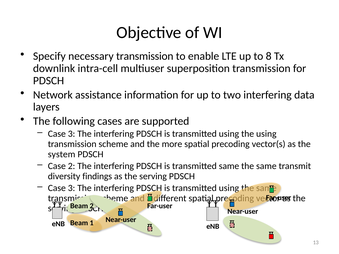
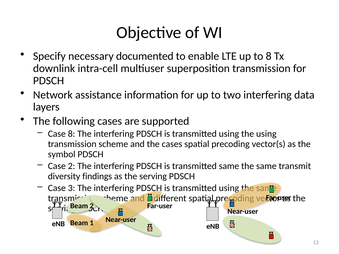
necessary transmission: transmission -> documented (145, 56)
3: 3 -> 8 (72, 134)
the more: more -> cases (172, 144)
system: system -> symbol (62, 154)
